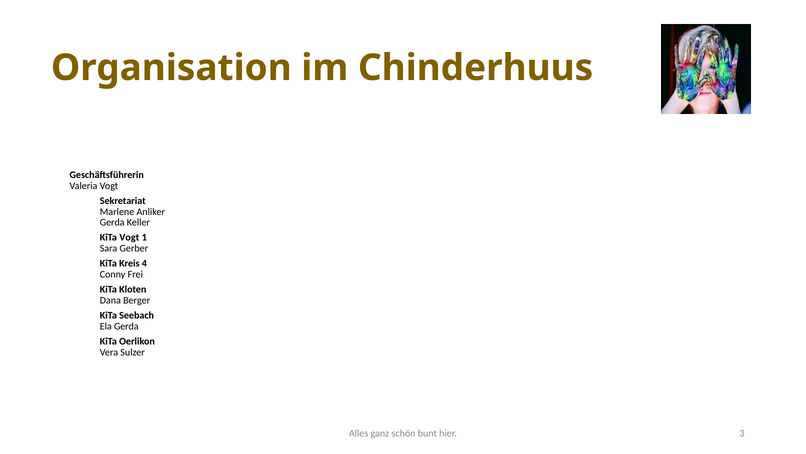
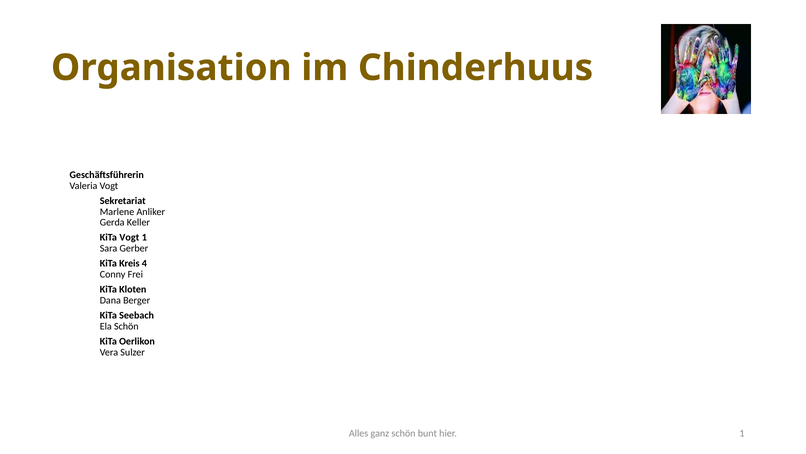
Ela Gerda: Gerda -> Schön (126, 326)
hier 3: 3 -> 1 (742, 433)
